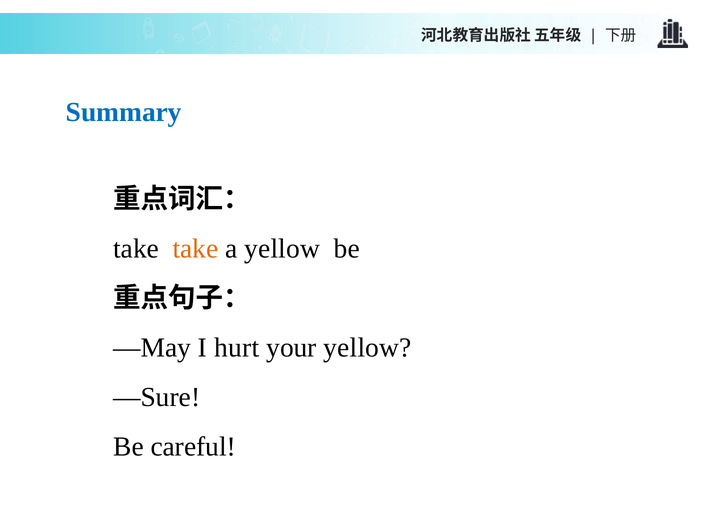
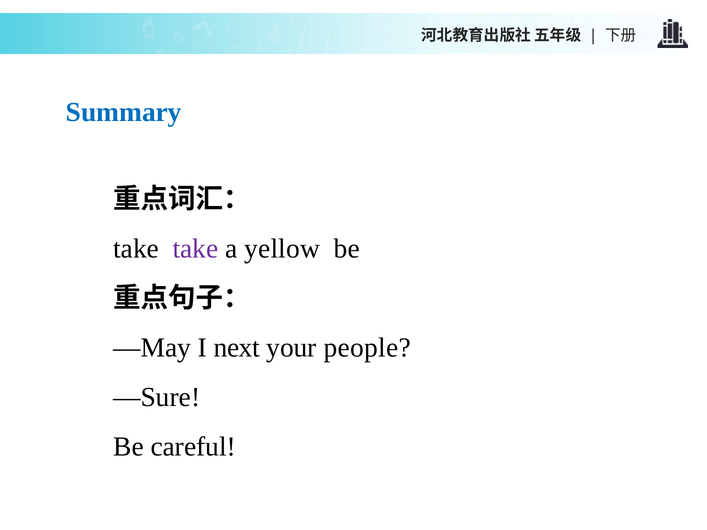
take colour: orange -> purple (196, 249)
hurt: hurt -> next (237, 348)
your yellow: yellow -> people (367, 348)
